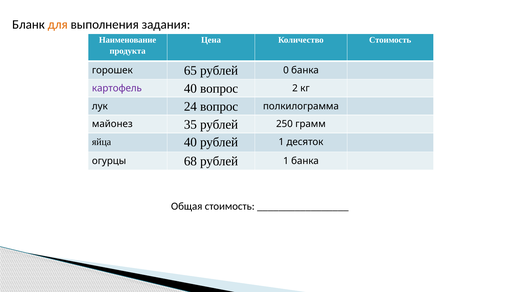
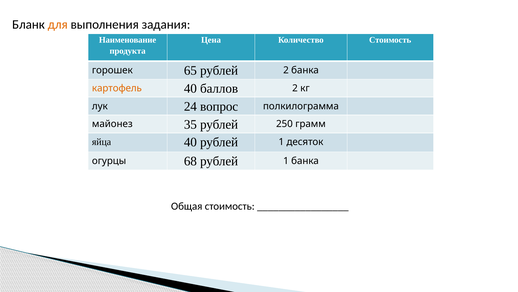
рублей 0: 0 -> 2 (286, 70)
картофель colour: purple -> orange (117, 88)
40 вопрос: вопрос -> баллов (219, 88)
